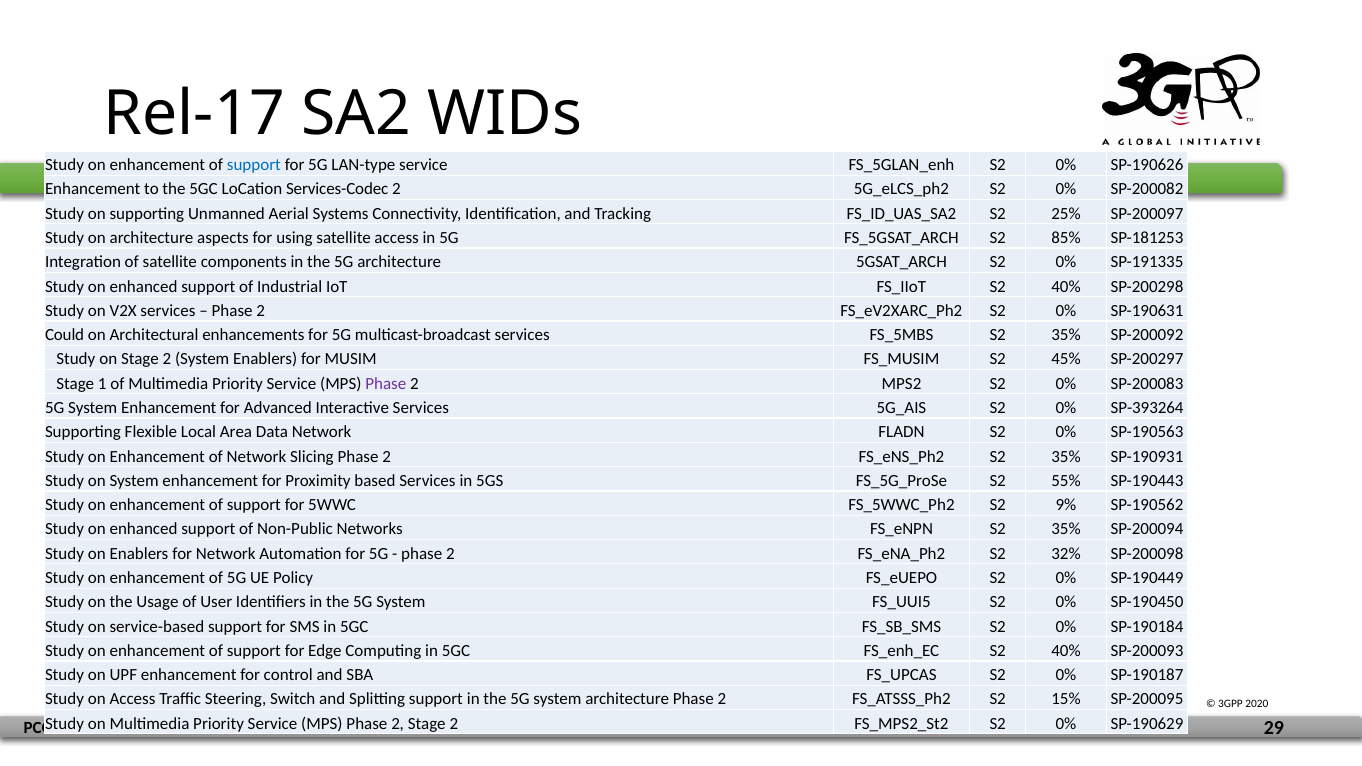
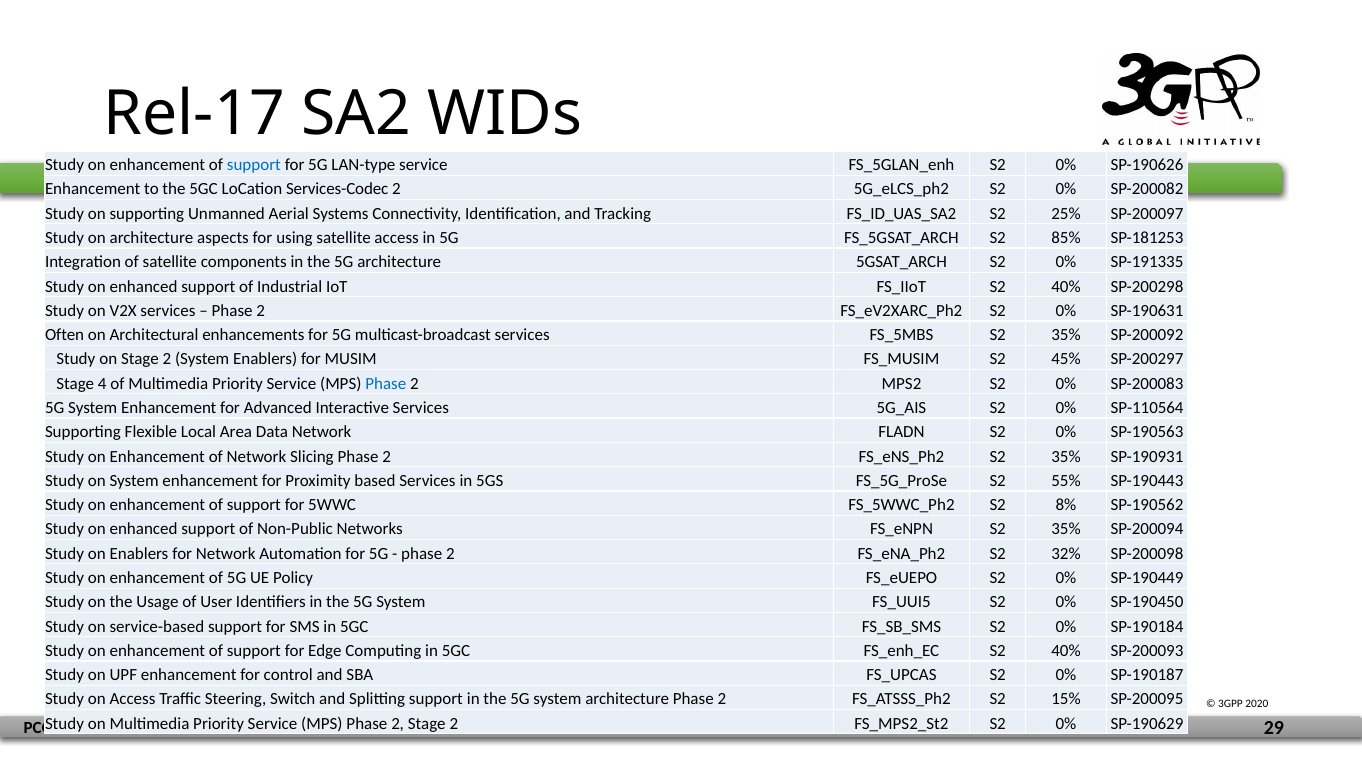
Could: Could -> Often (65, 335)
1: 1 -> 4 (102, 384)
Phase colour: purple -> blue (386, 384)
SP-393264: SP-393264 -> SP-110564 (1147, 408)
9%: 9% -> 8% (1066, 505)
